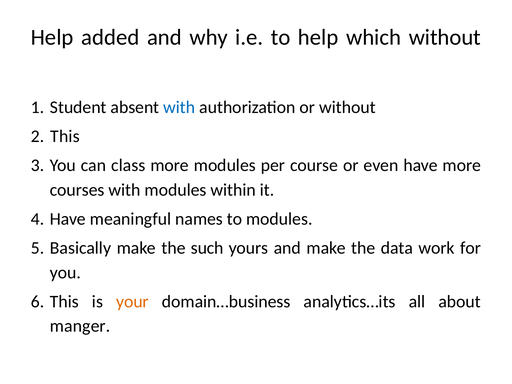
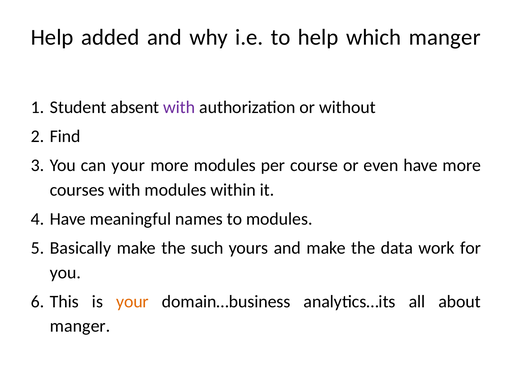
which without: without -> manger (445, 37)
with colour: blue -> purple (179, 107)
This: This -> Find (65, 136)
can class: class -> your (128, 165)
